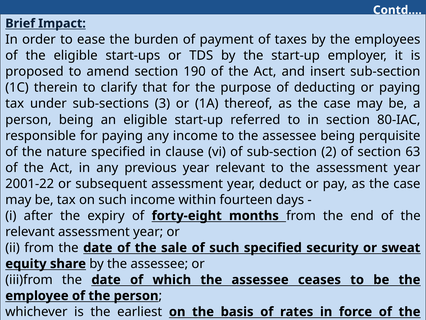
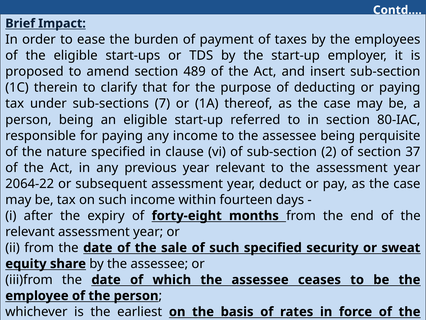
190: 190 -> 489 (195, 72)
3: 3 -> 7 (162, 104)
63: 63 -> 37 (413, 151)
2001-22: 2001-22 -> 2064-22 (30, 183)
